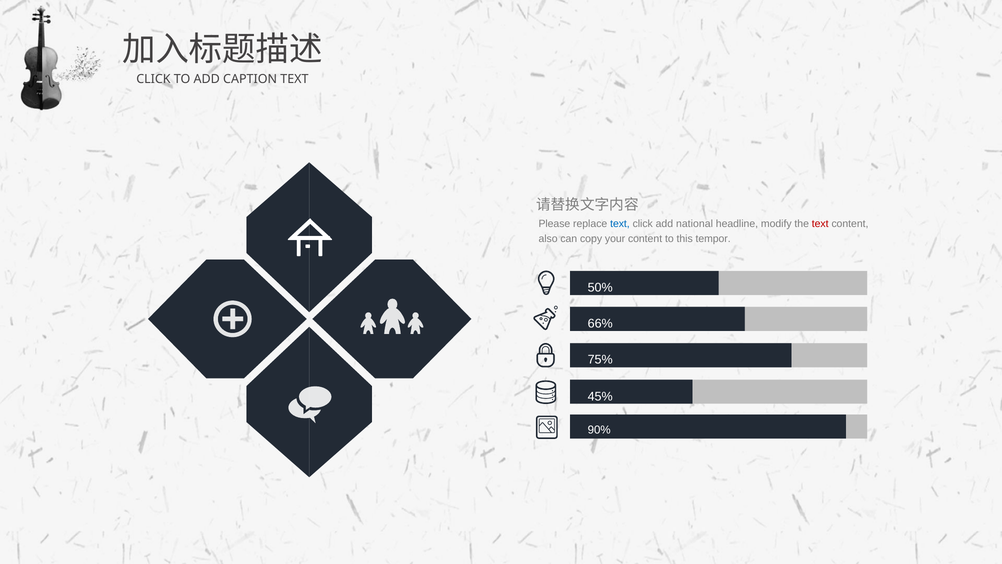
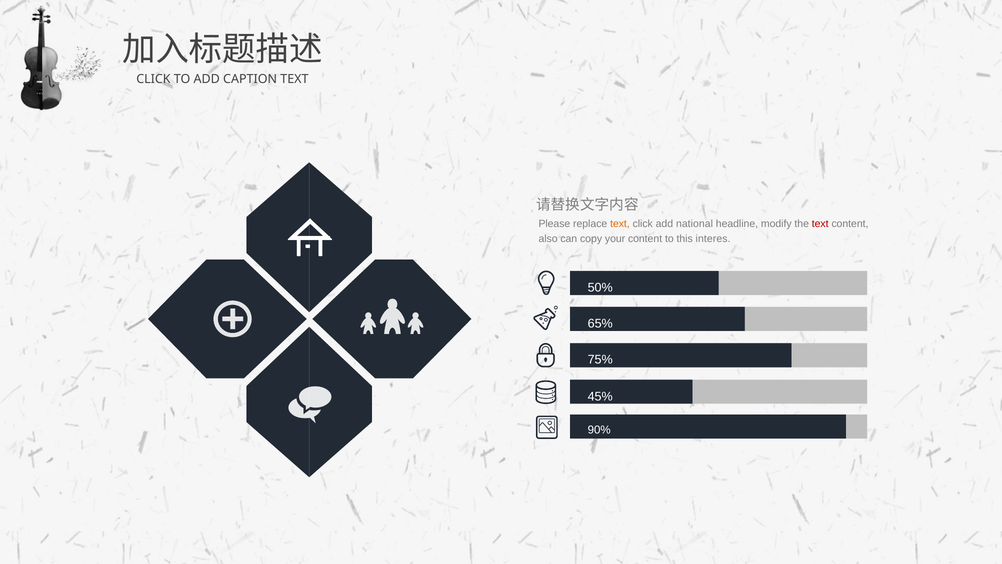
text colour: blue -> orange (620, 224)
tempor: tempor -> interes (713, 239)
66%: 66% -> 65% (600, 323)
